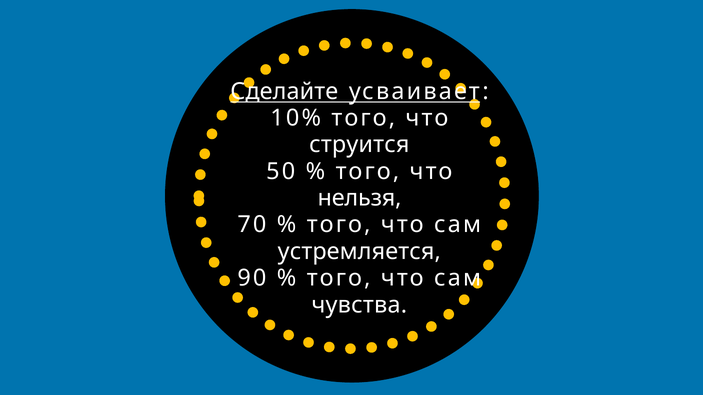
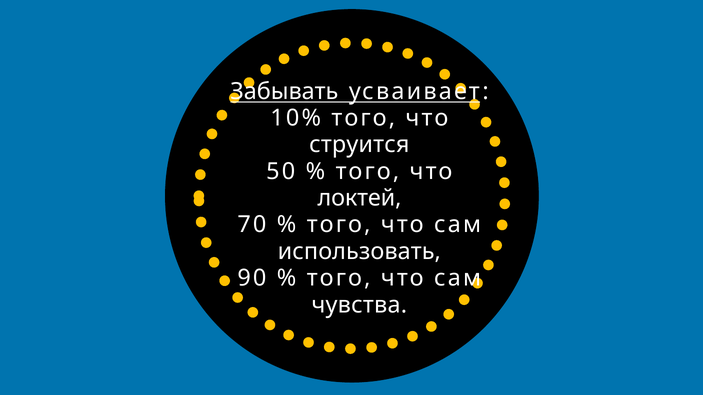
Сделайте: Сделайте -> Забывать (284, 91)
нельзя: нельзя -> локтей (360, 198)
устремляется: устремляется -> использовать (359, 252)
